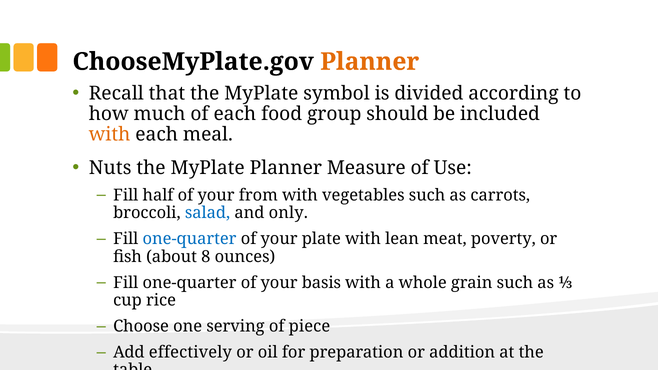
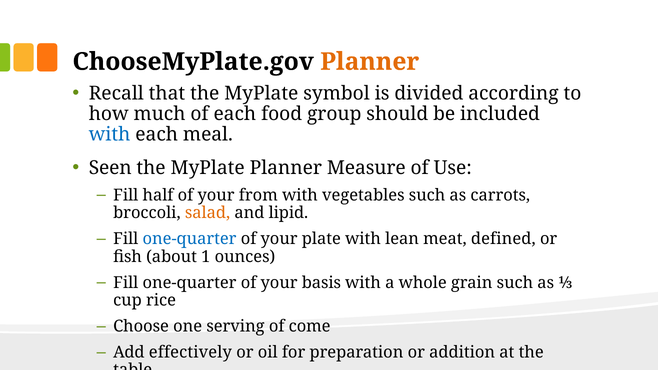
with colour: orange -> blue (110, 135)
Nuts: Nuts -> Seen (110, 168)
salad colour: blue -> orange (208, 213)
only: only -> lipid (288, 213)
poverty: poverty -> defined (503, 239)
8: 8 -> 1 (206, 257)
piece: piece -> come (310, 327)
